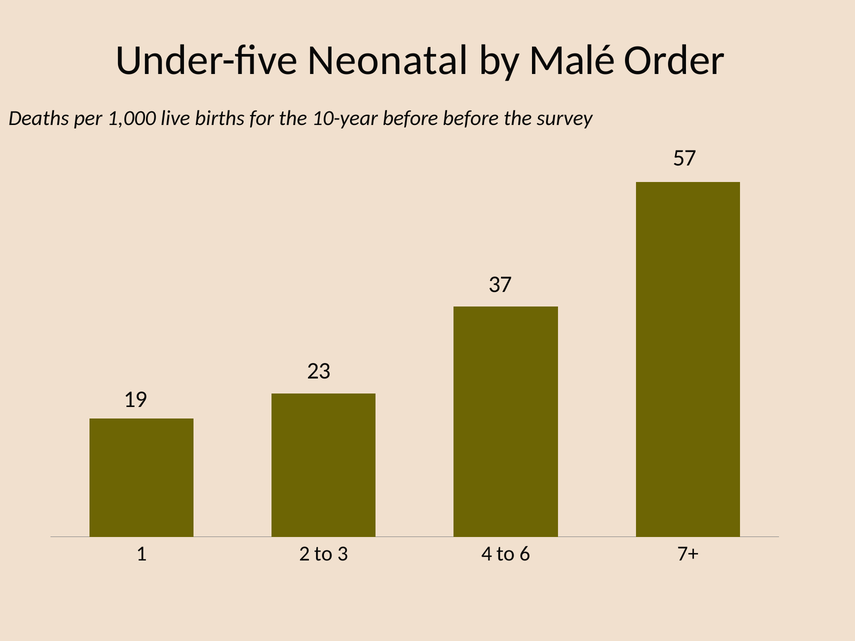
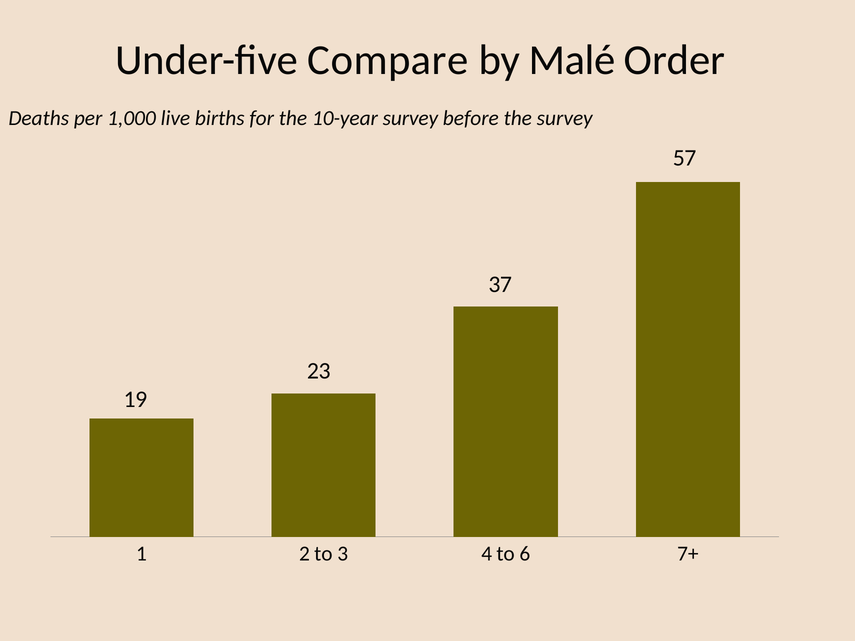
Neonatal: Neonatal -> Compare (388, 60)
10-year before: before -> survey (410, 118)
